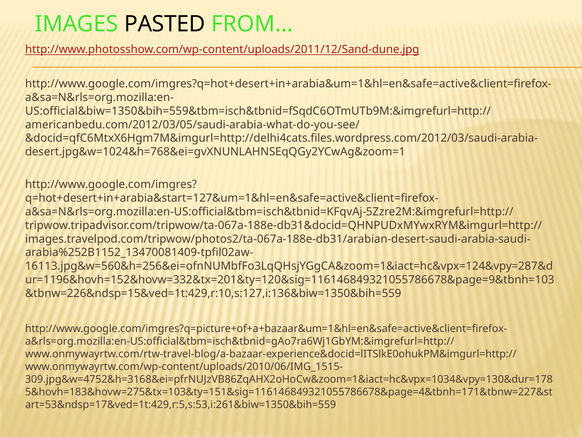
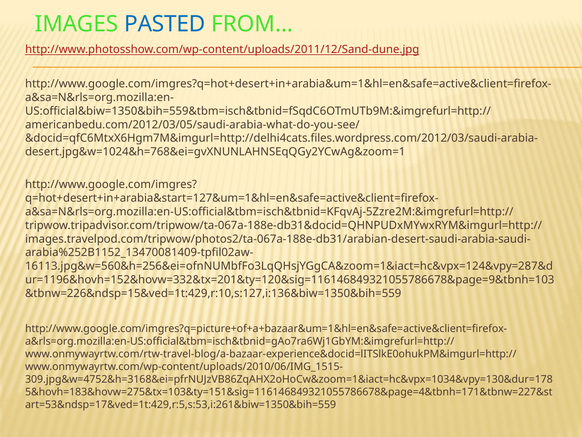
PASTED colour: black -> blue (165, 24)
